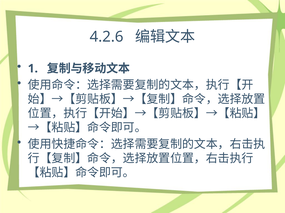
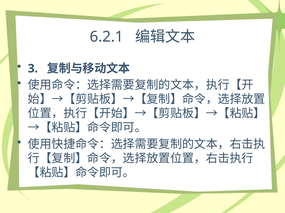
4.2.6: 4.2.6 -> 6.2.1 (107, 37)
1: 1 -> 3 (33, 69)
